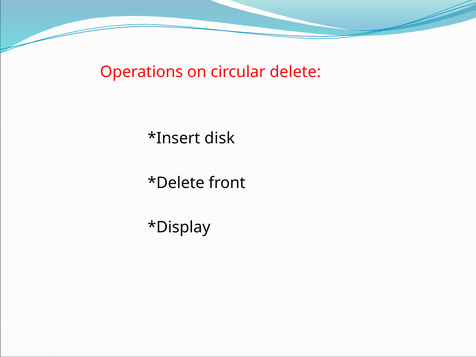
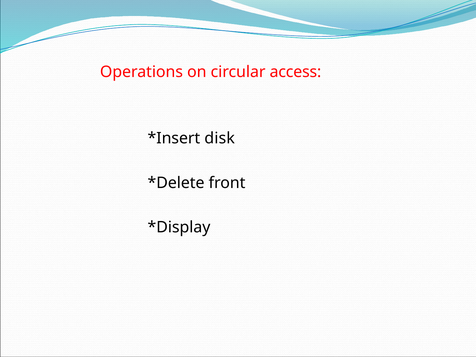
delete: delete -> access (295, 72)
